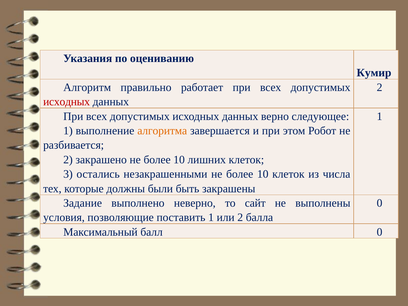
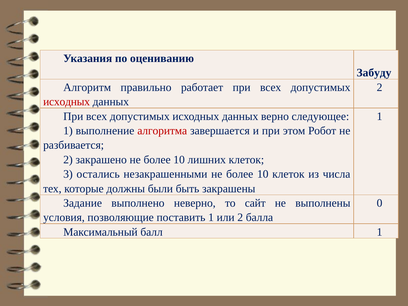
Кумир: Кумир -> Забуду (374, 73)
алгоритма colour: orange -> red (162, 131)
балл 0: 0 -> 1 (380, 232)
